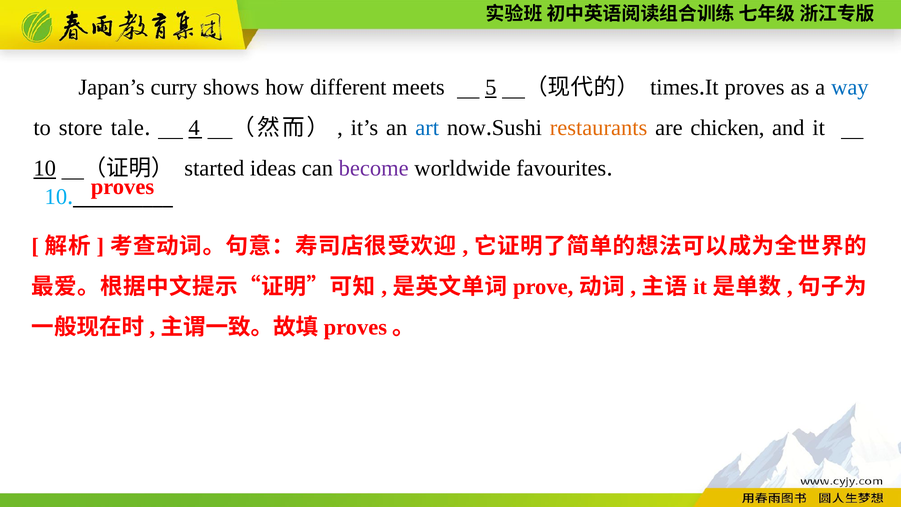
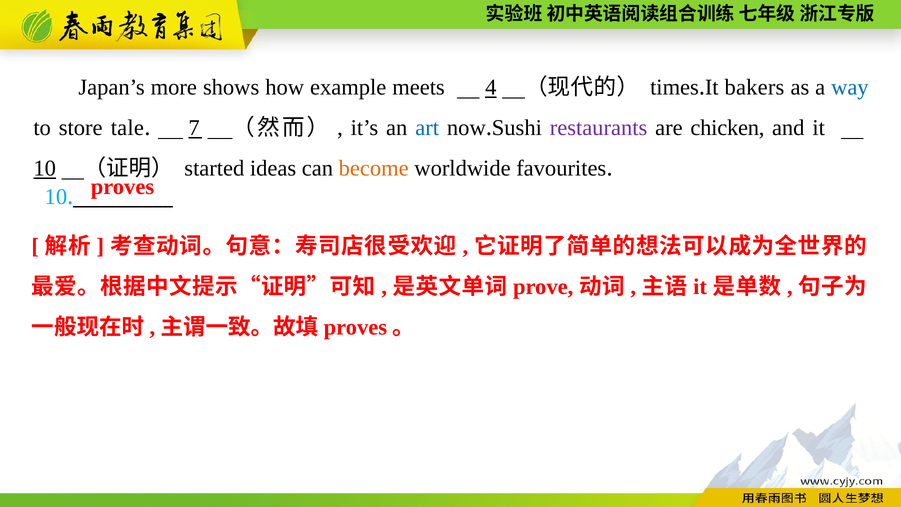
curry: curry -> more (174, 87)
different: different -> example (348, 87)
5: 5 -> 4 (491, 87)
It proves: proves -> bakers (754, 87)
4: 4 -> 7 (194, 128)
restaurants colour: orange -> purple (599, 128)
become colour: purple -> orange (374, 168)
